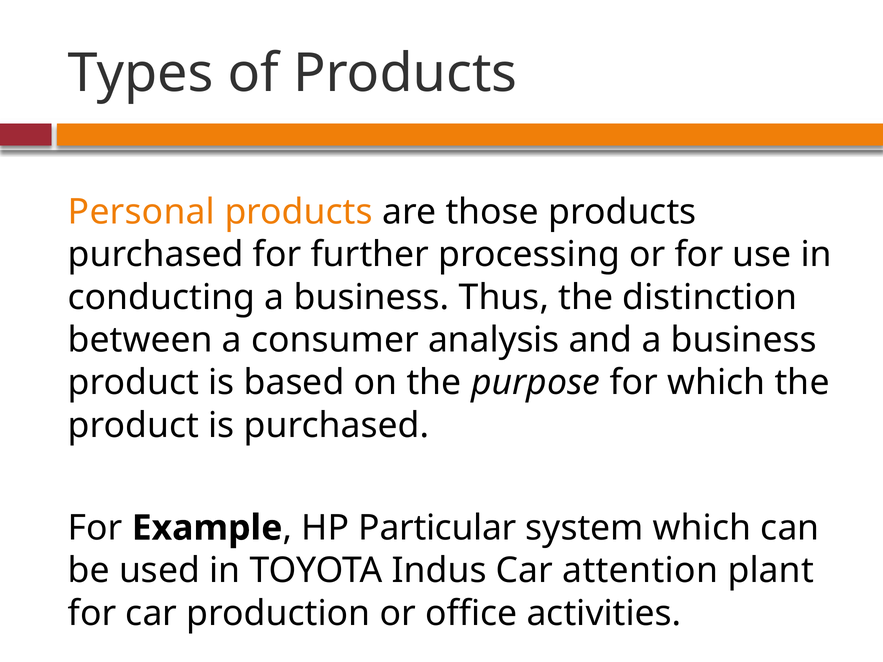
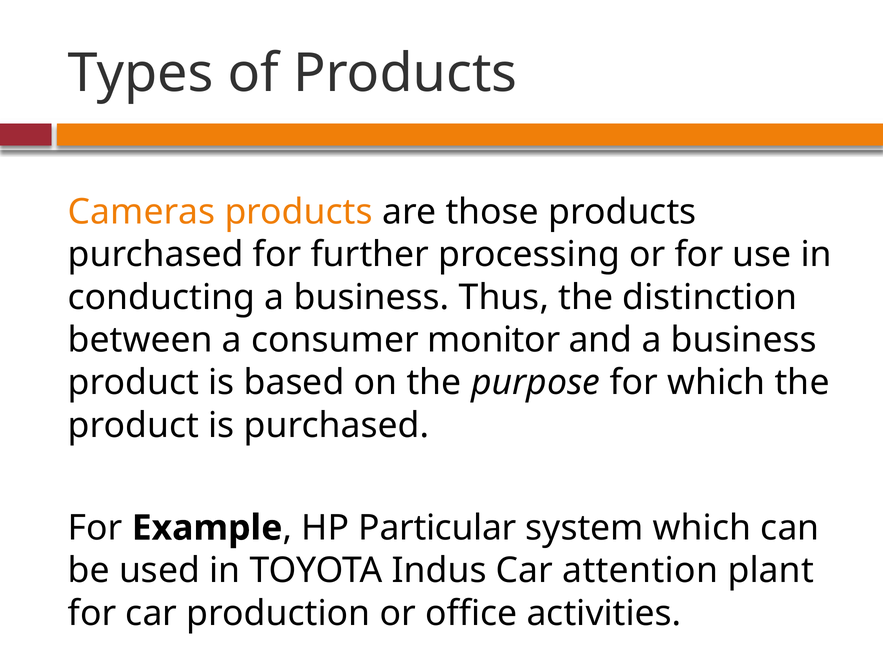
Personal: Personal -> Cameras (142, 212)
analysis: analysis -> monitor (494, 340)
